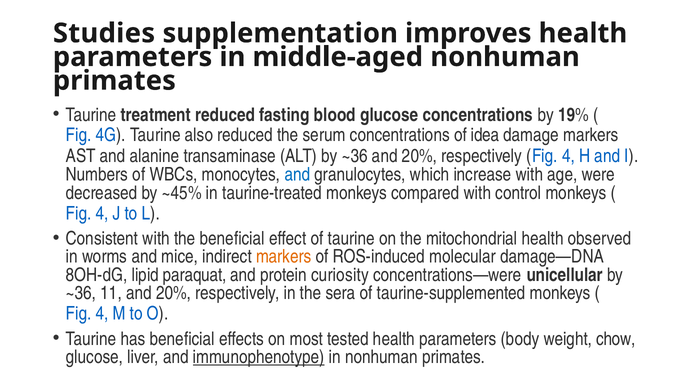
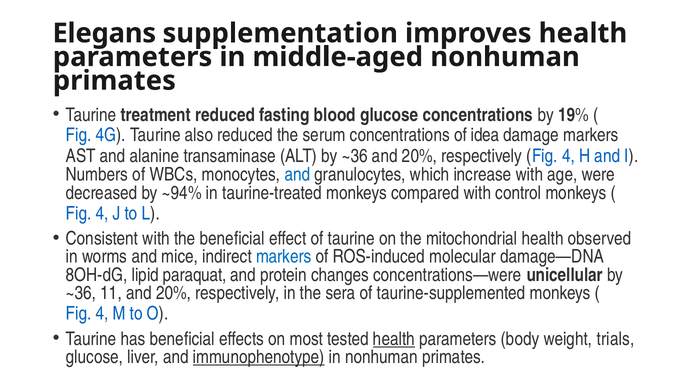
Studies: Studies -> Elegans (104, 33)
~45%: ~45% -> ~94% (182, 193)
markers colour: orange -> blue (284, 257)
curiosity: curiosity -> changes (340, 275)
health underline: none -> present (394, 339)
chow: chow -> trials (616, 339)
